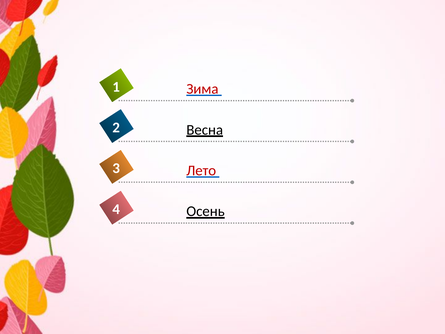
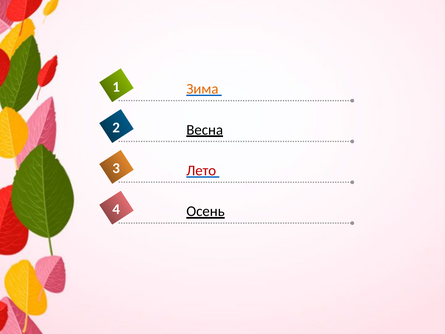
Зима colour: red -> orange (202, 89)
